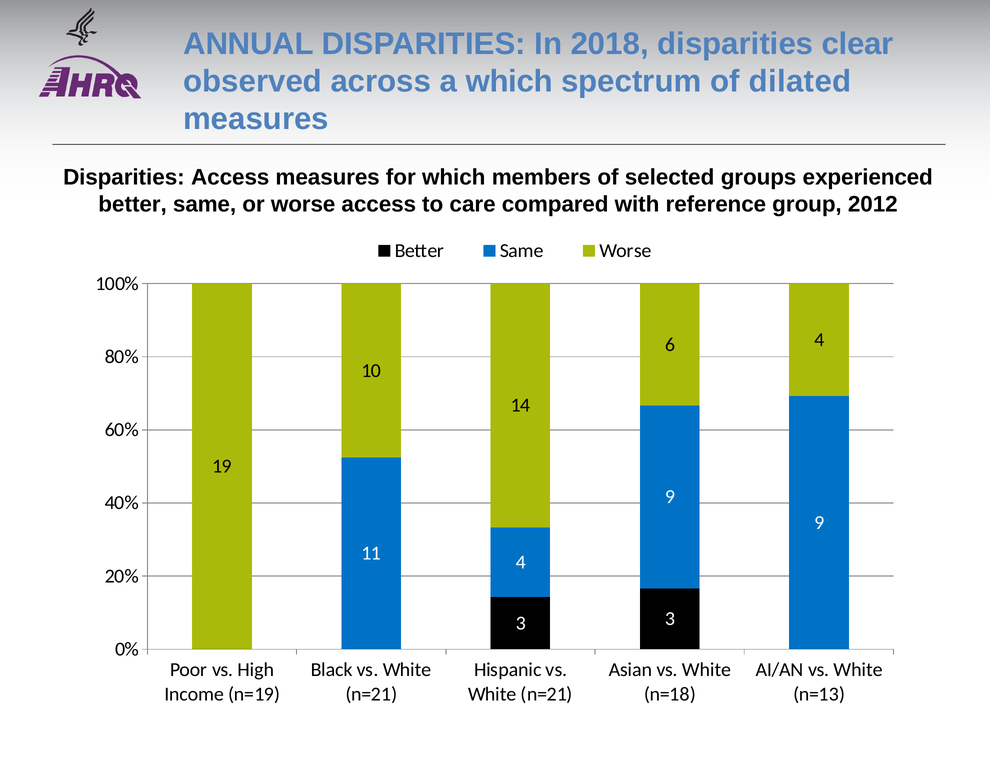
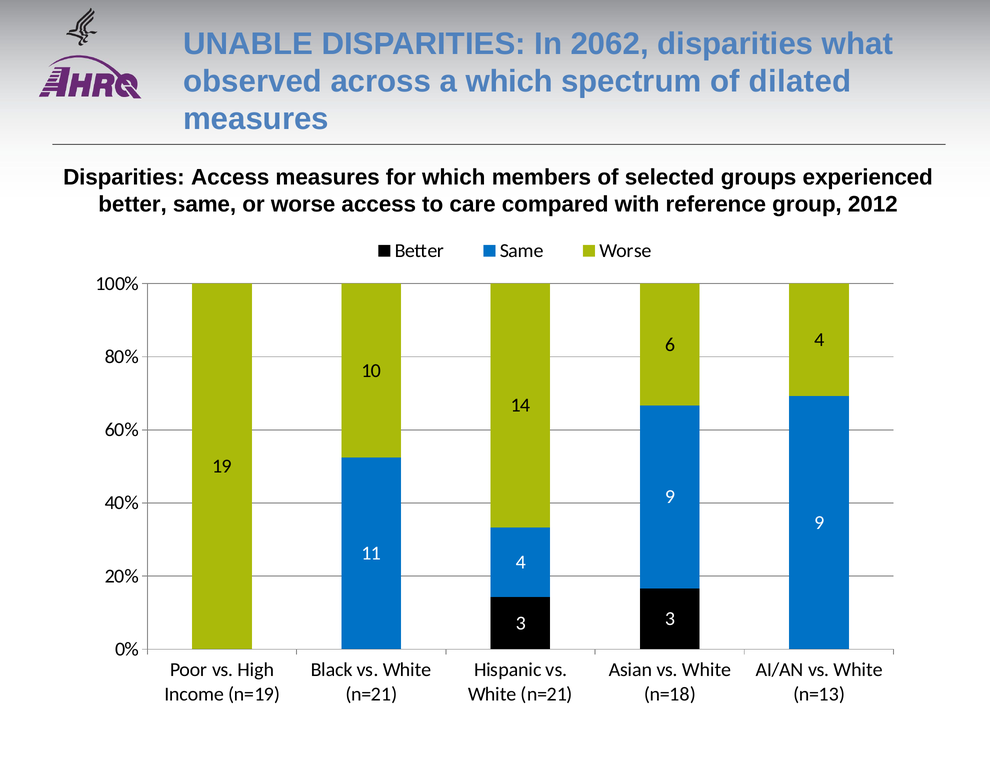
ANNUAL: ANNUAL -> UNABLE (248, 44)
2018: 2018 -> 2062 (610, 44)
clear: clear -> what (857, 44)
